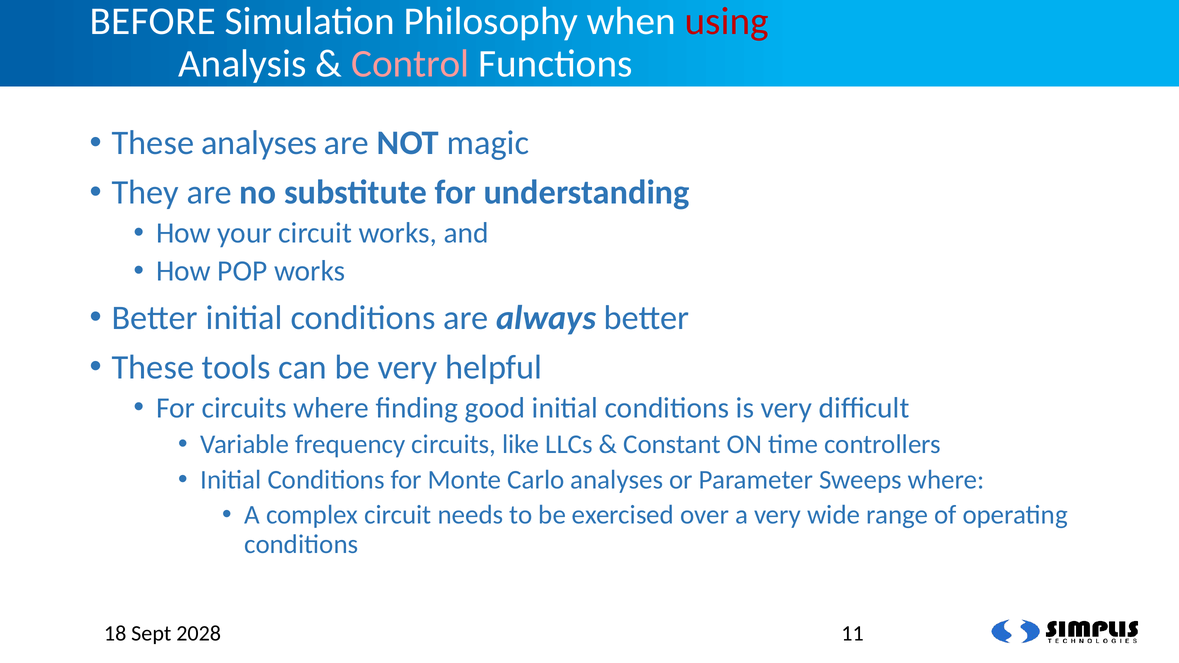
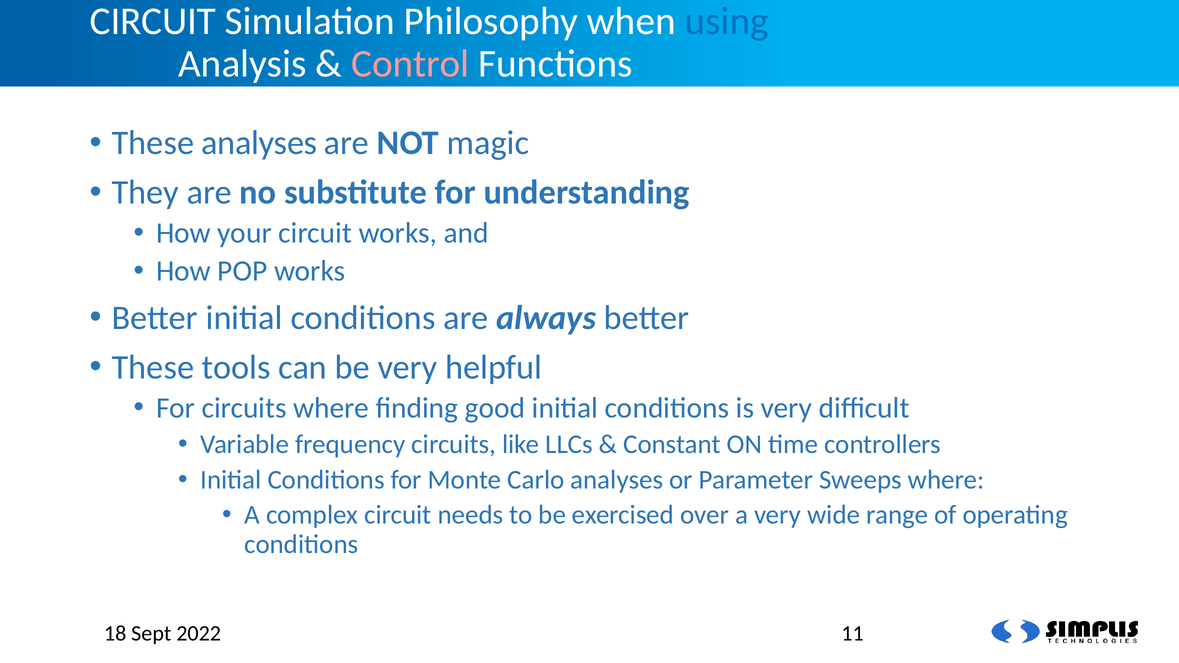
BEFORE: BEFORE -> CIRCUIT (153, 21)
using colour: red -> blue (727, 21)
2028: 2028 -> 2022 (199, 634)
